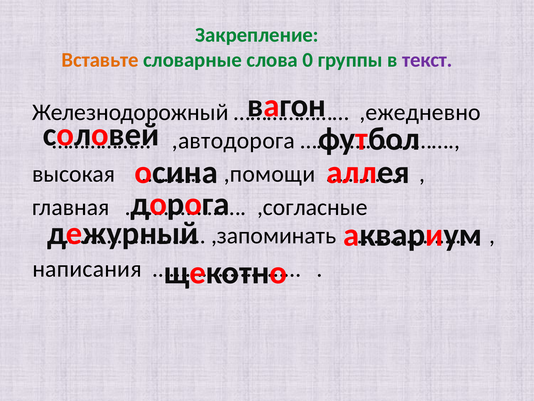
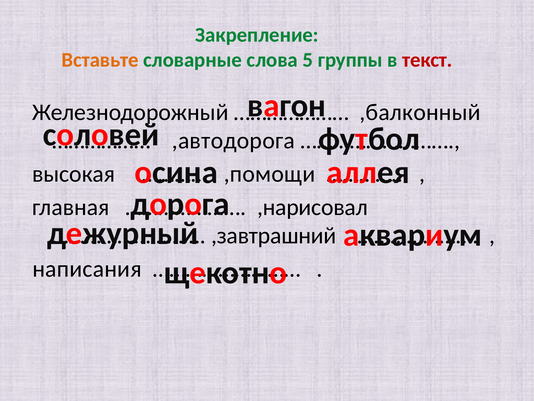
0: 0 -> 5 (308, 60)
текст colour: purple -> red (427, 60)
,ежедневно: ,ежедневно -> ,балконный (420, 112)
,согласные: ,согласные -> ,нарисовал (312, 207)
,запоминать: ,запоминать -> ,завтрашний (274, 235)
